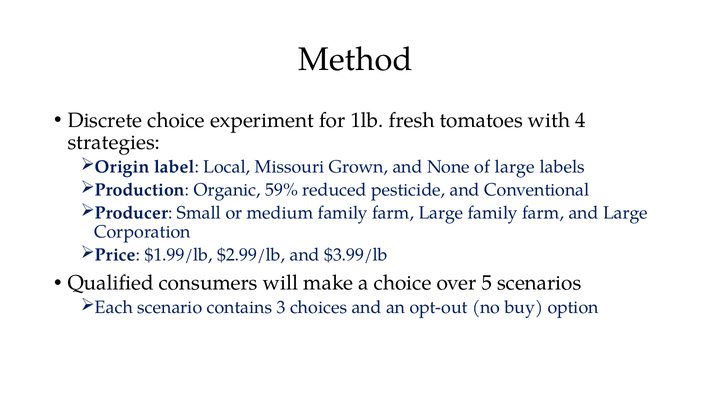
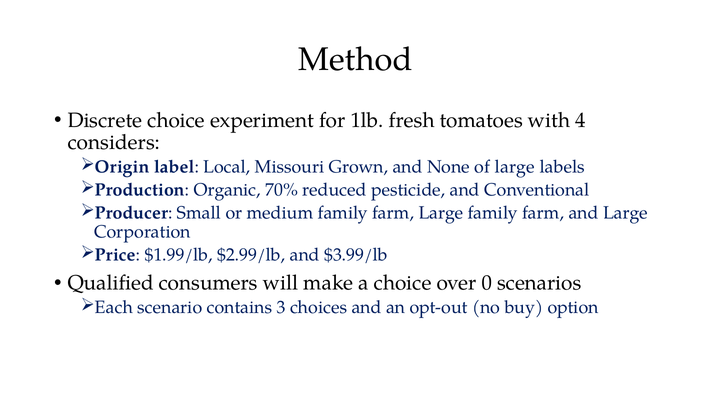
strategies: strategies -> considers (114, 143)
59%: 59% -> 70% (282, 190)
5: 5 -> 0 (487, 283)
